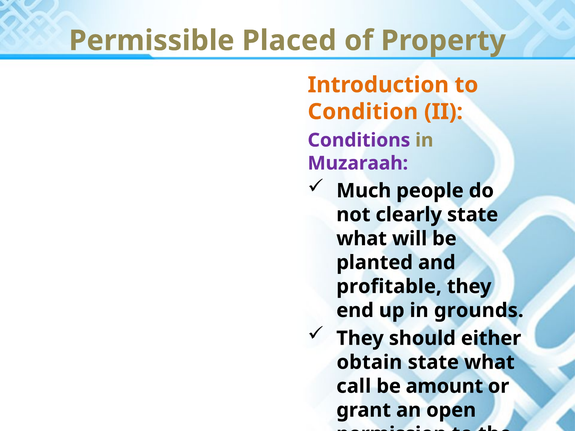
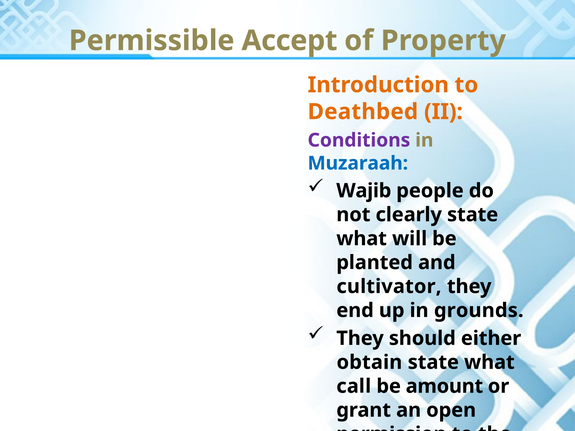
Placed: Placed -> Accept (289, 41)
Condition: Condition -> Deathbed (363, 112)
Muzaraah colour: purple -> blue (358, 163)
Much: Much -> Wajib (364, 191)
profitable: profitable -> cultivator (389, 287)
